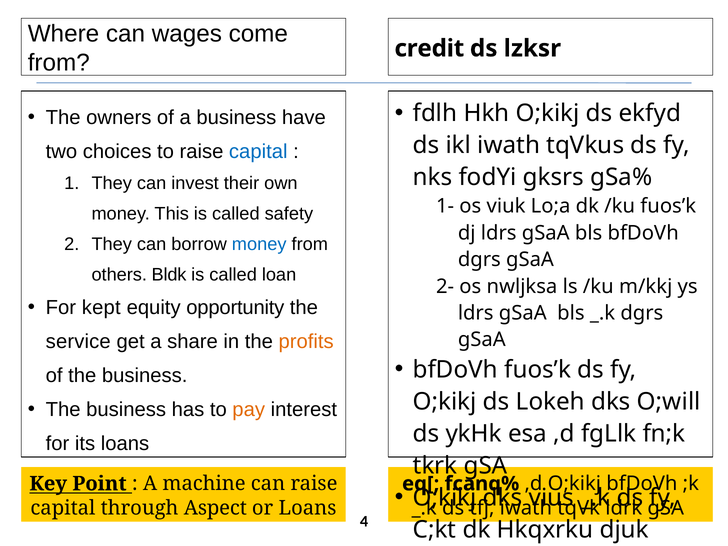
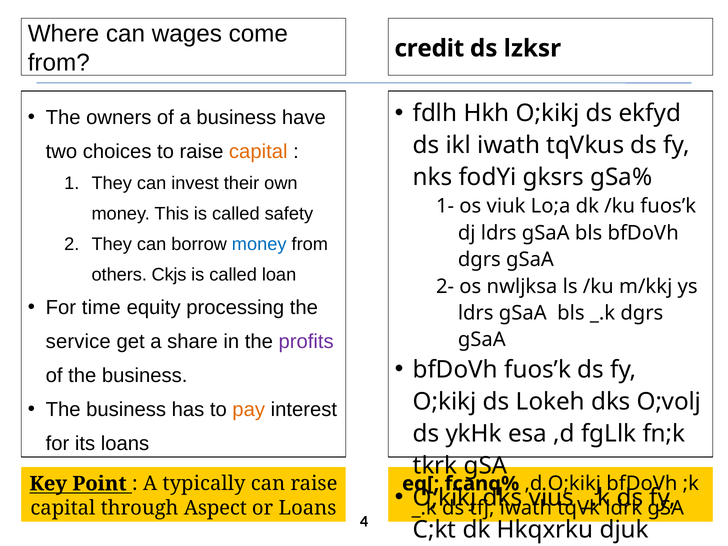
capital colour: blue -> orange (258, 152)
Bldk: Bldk -> Ckjs (169, 275)
kept: kept -> time (101, 308)
opportunity: opportunity -> processing (235, 308)
profits colour: orange -> purple (306, 342)
O;will: O;will -> O;volj (669, 402)
machine: machine -> typically (204, 484)
